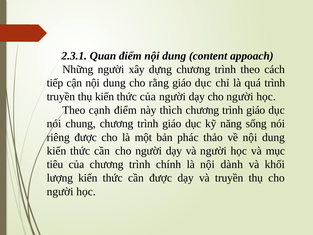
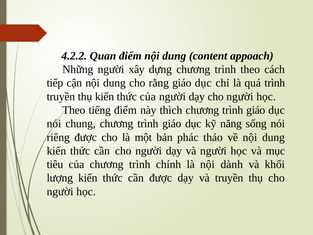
2.3.1: 2.3.1 -> 4.2.2 (74, 56)
cạnh: cạnh -> tiếng (100, 110)
